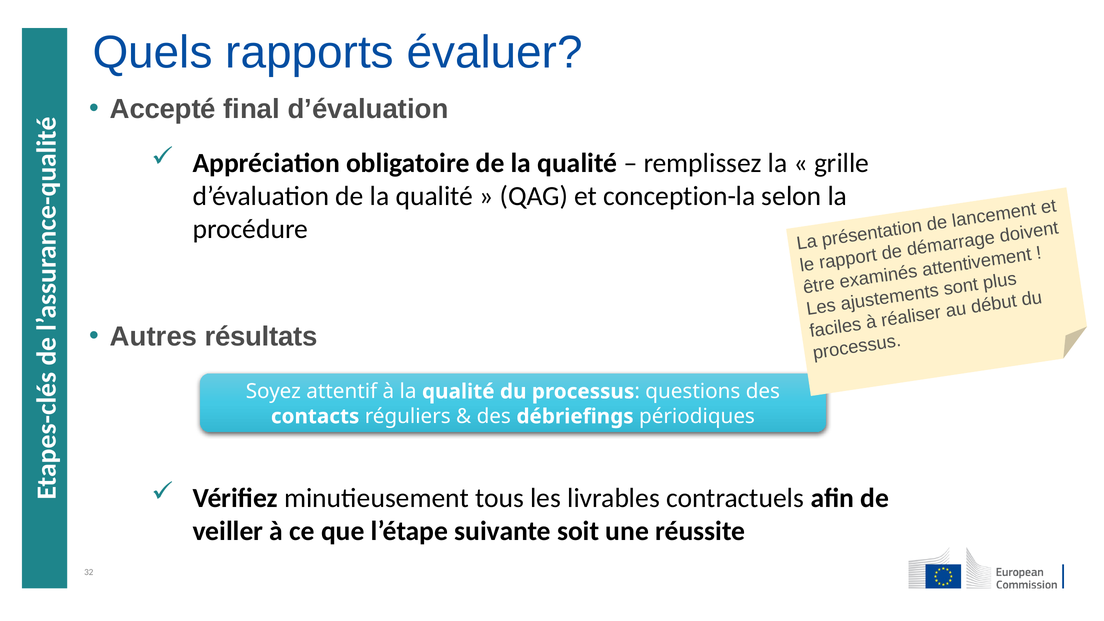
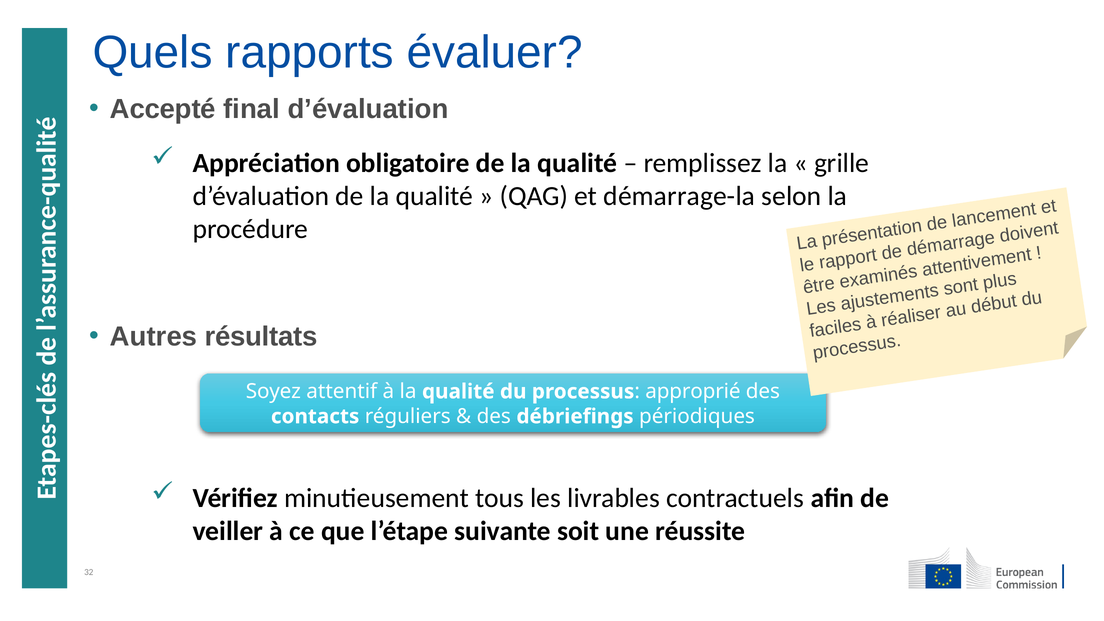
conception-la: conception-la -> démarrage-la (679, 196)
questions: questions -> approprié (693, 392)
